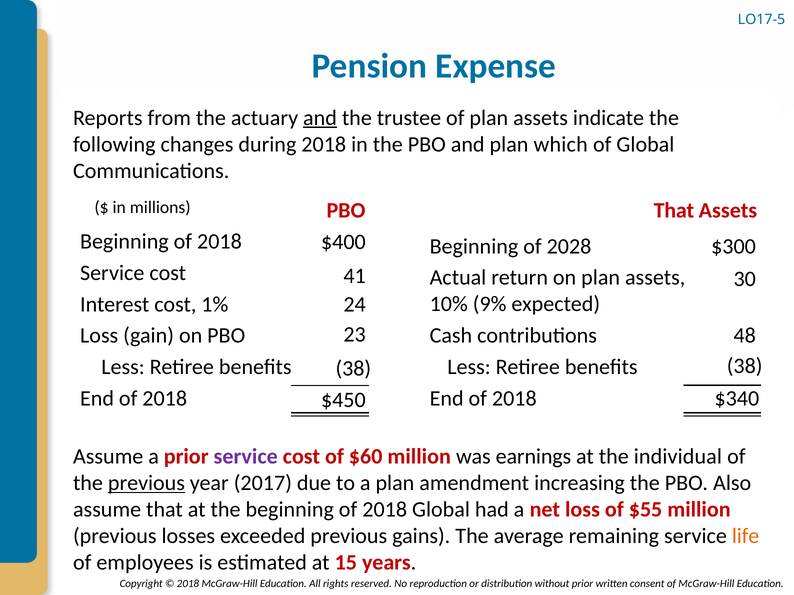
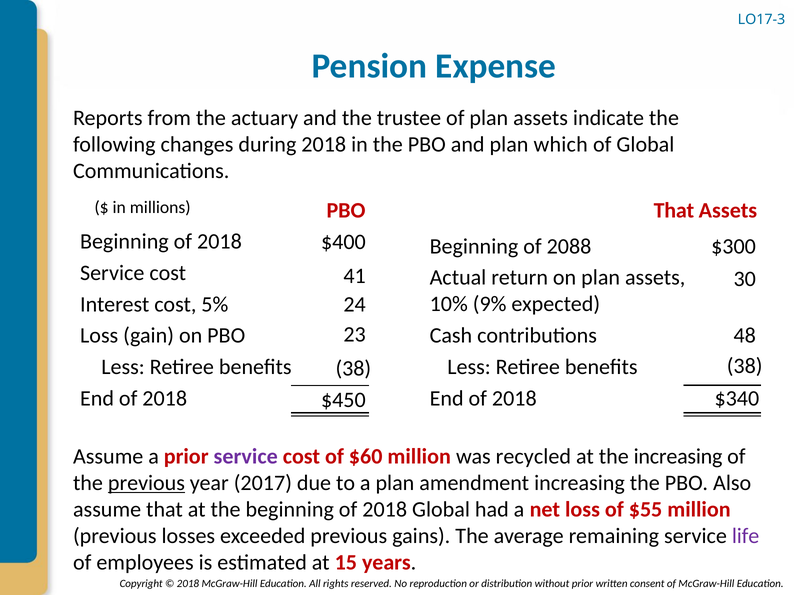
LO17-5: LO17-5 -> LO17-3 (761, 19)
and underline: present -> none (320, 118)
2028: 2028 -> 2088 (569, 247)
1%: 1% -> 5% (215, 305)
earnings: earnings -> recycled (533, 457)
the individual: individual -> increasing (678, 457)
life colour: orange -> purple (746, 536)
